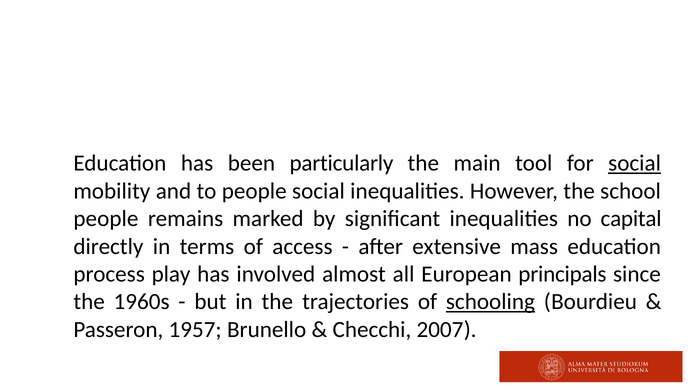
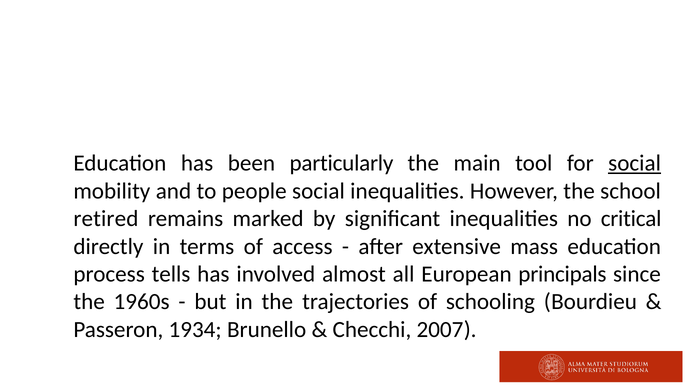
people: people -> retired (106, 219)
capital: capital -> critical (631, 219)
play: play -> tells (171, 274)
schooling underline: present -> none (490, 302)
1957: 1957 -> 1934 (195, 330)
